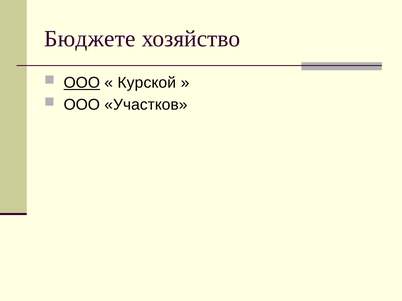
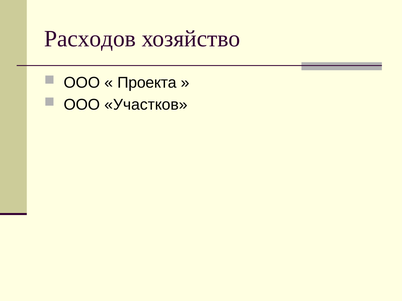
Бюджете: Бюджете -> Расходов (90, 39)
ООО underline: present -> none (82, 83)
Курской: Курской -> Проекта (147, 83)
